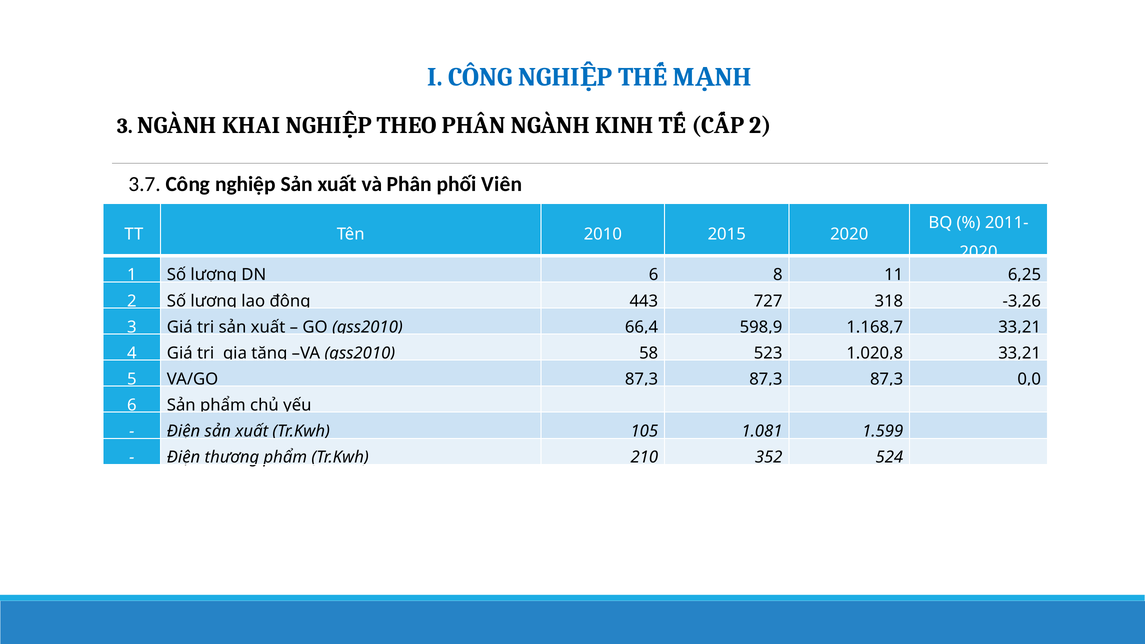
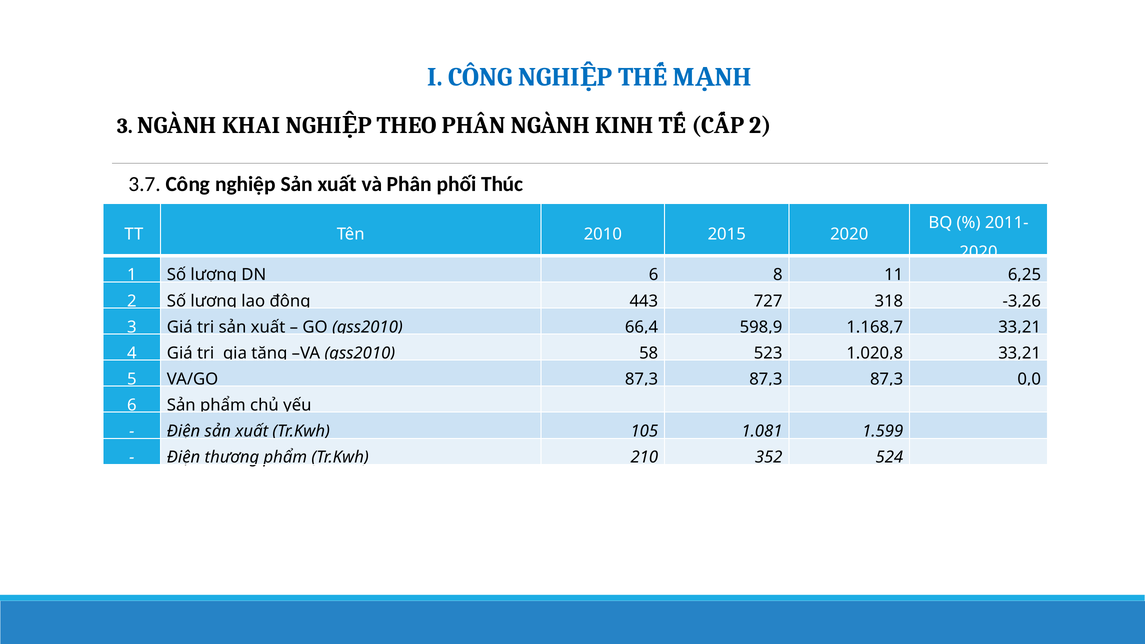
Viên: Viên -> Thúc (502, 184)
